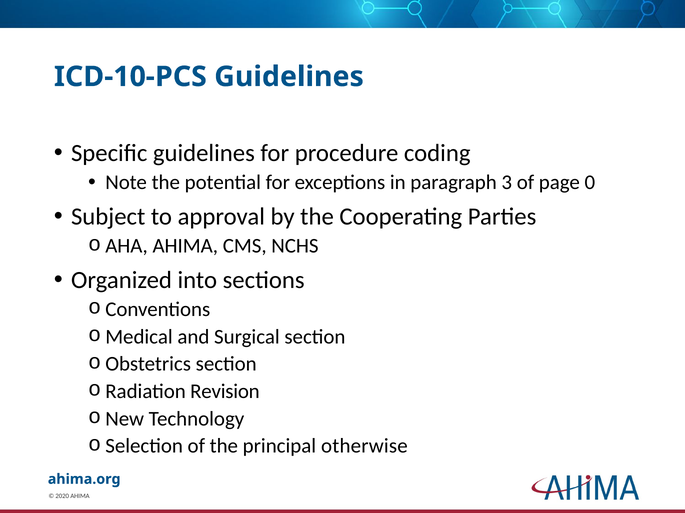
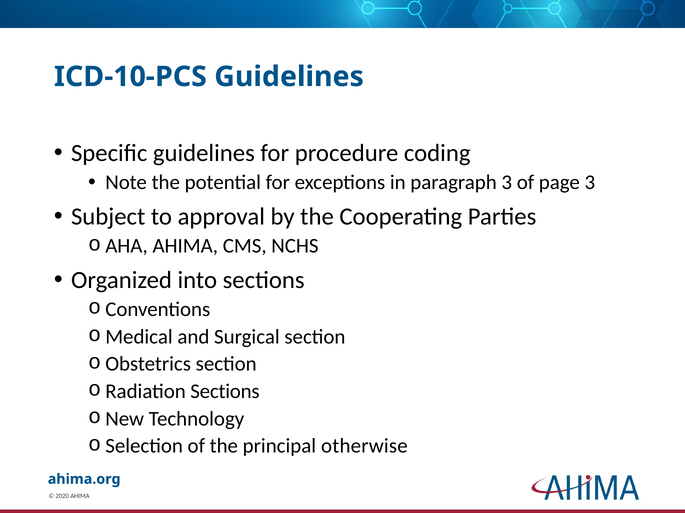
page 0: 0 -> 3 (590, 183)
Radiation Revision: Revision -> Sections (225, 392)
